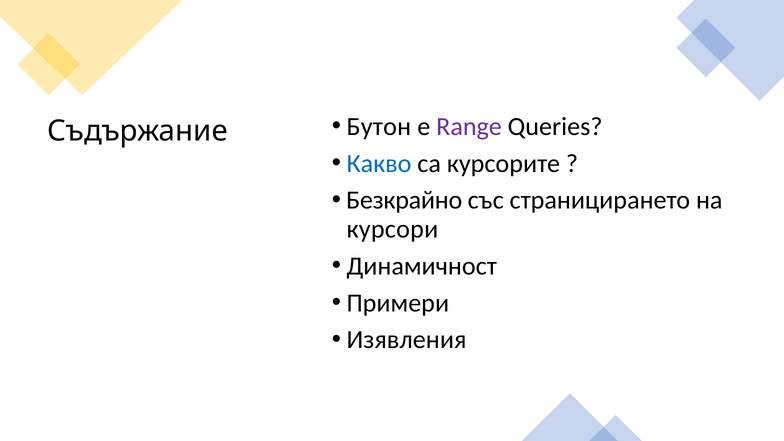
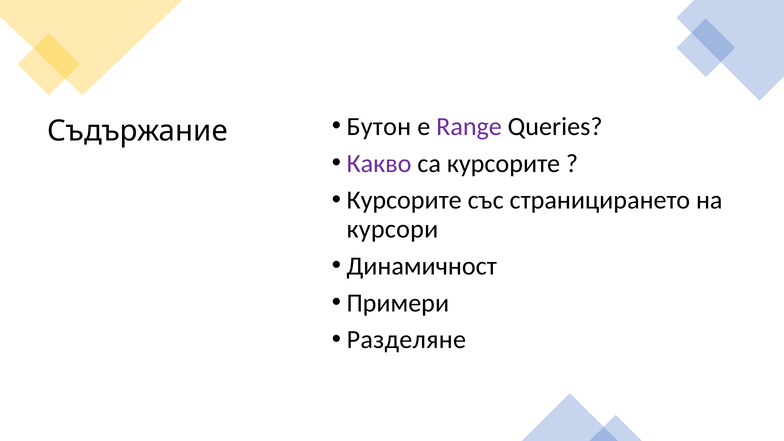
Какво colour: blue -> purple (379, 163)
Безкрайно: Безкрайно -> Курсорите (404, 200)
Изявления: Изявления -> Разделяне (406, 340)
